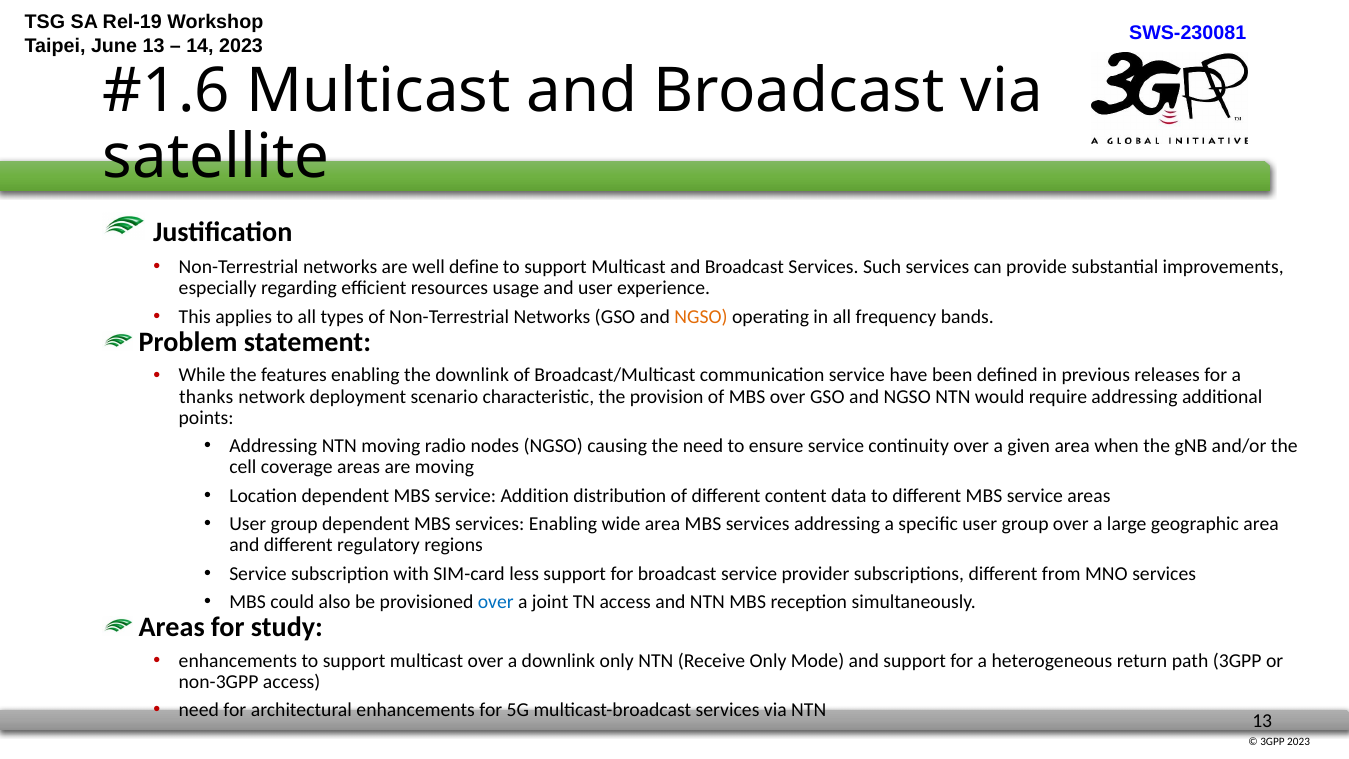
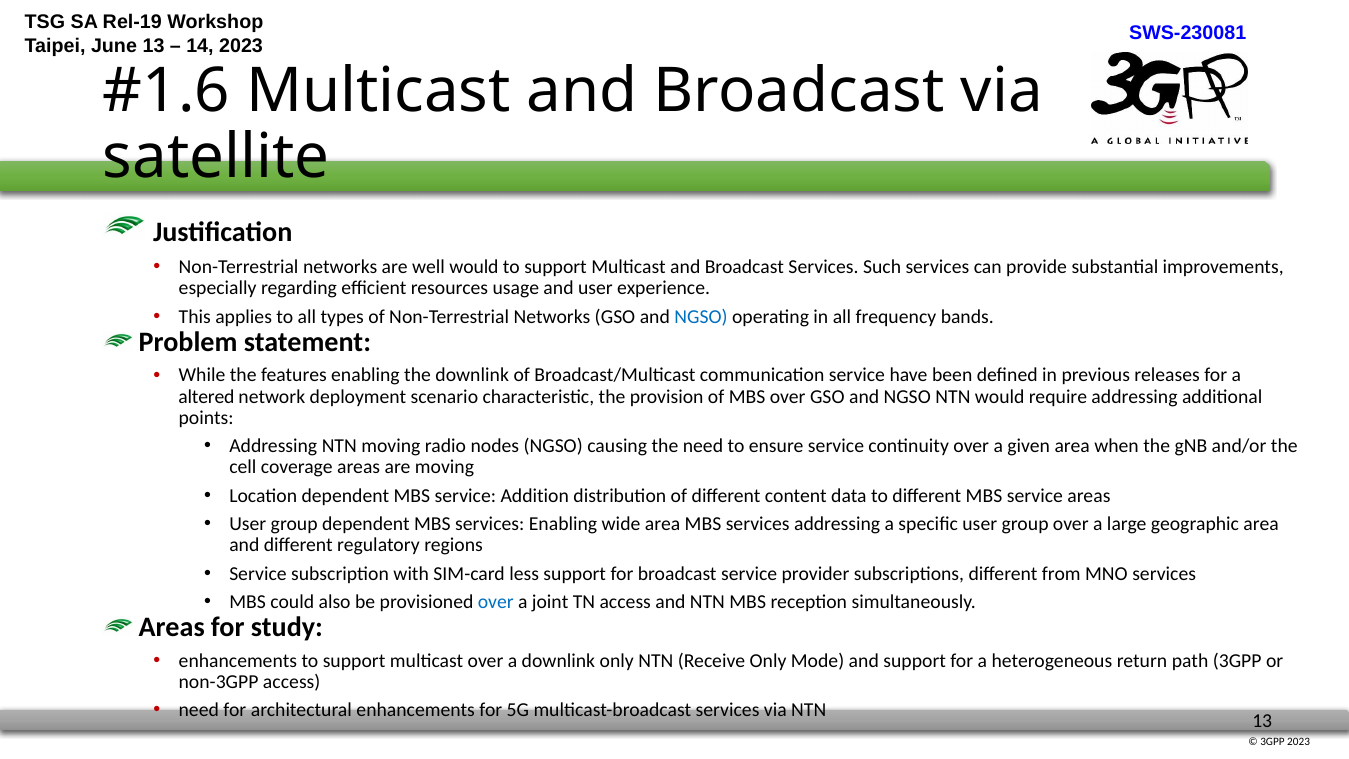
well define: define -> would (474, 267)
NGSO colour: orange -> blue (701, 317)
thanks: thanks -> altered (206, 397)
